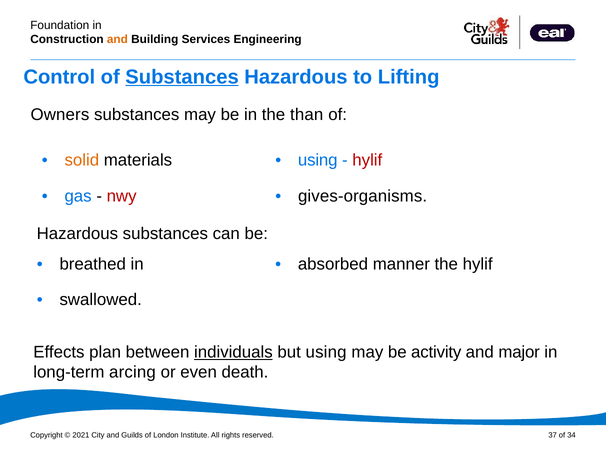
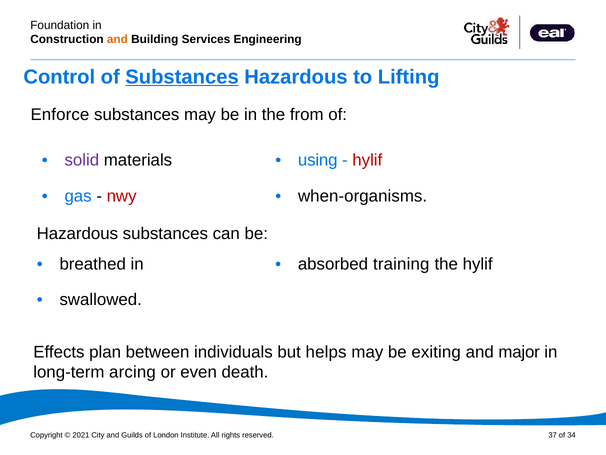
Owners: Owners -> Enforce (60, 115)
than: than -> from (307, 115)
solid colour: orange -> purple (82, 160)
gives-organisms: gives-organisms -> when-organisms (363, 196)
manner: manner -> training (401, 264)
individuals underline: present -> none (233, 352)
but using: using -> helps (326, 352)
activity: activity -> exiting (436, 352)
